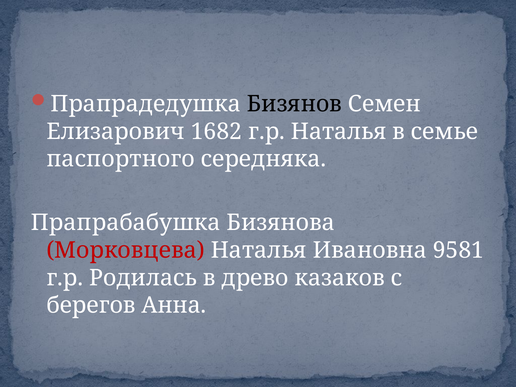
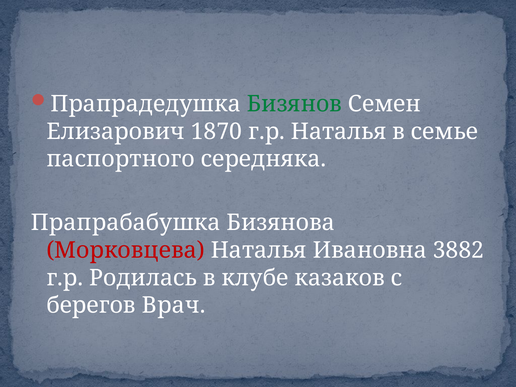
Бизянов colour: black -> green (294, 104)
1682: 1682 -> 1870 (216, 131)
9581: 9581 -> 3882 (458, 250)
древо: древо -> клубе (255, 278)
Анна: Анна -> Врач (174, 305)
